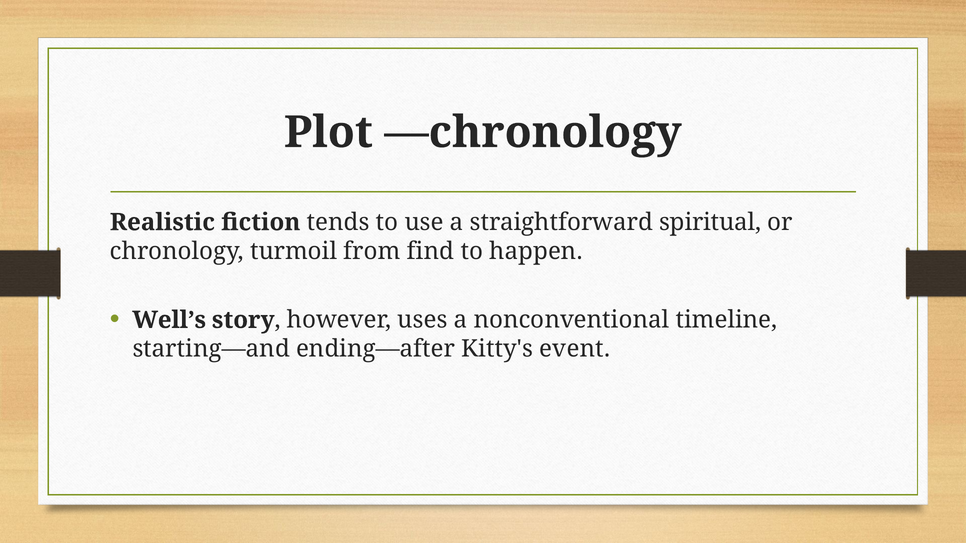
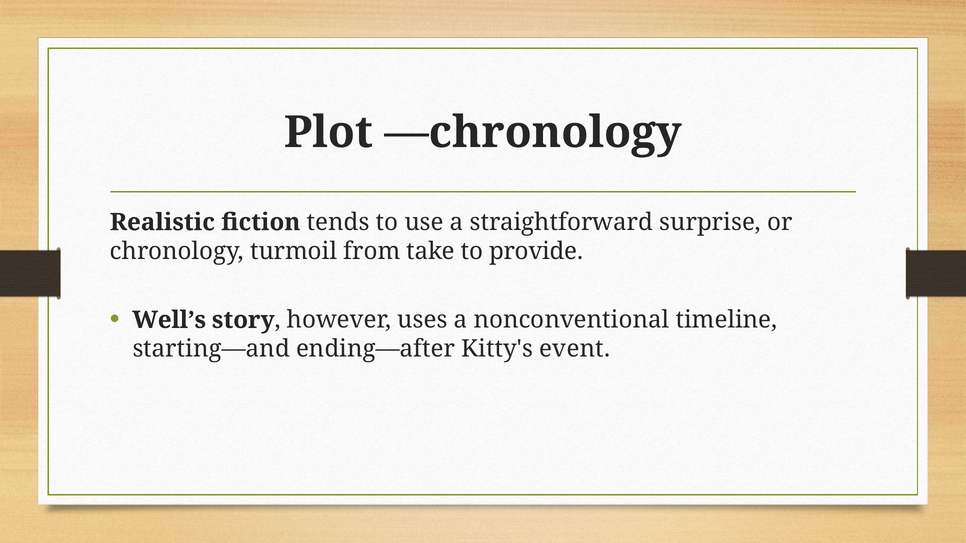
spiritual: spiritual -> surprise (710, 222)
find: find -> take (431, 251)
happen: happen -> provide (536, 251)
